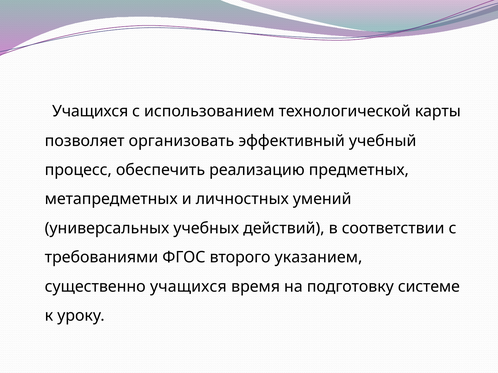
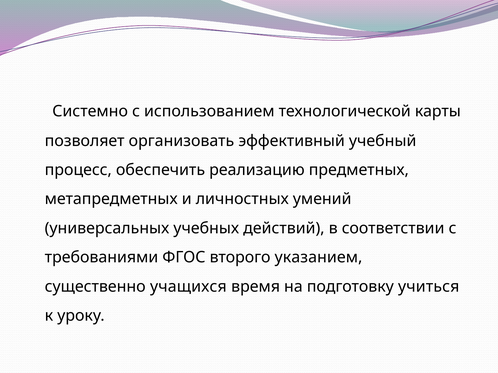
Учащихся: Учащихся -> Системно (90, 111)
системе: системе -> учиться (429, 287)
